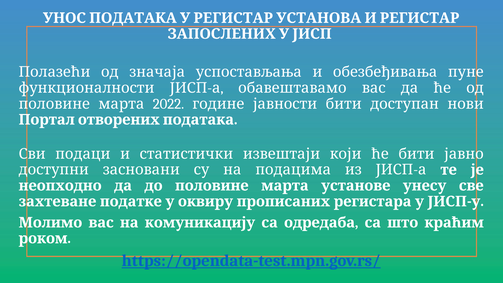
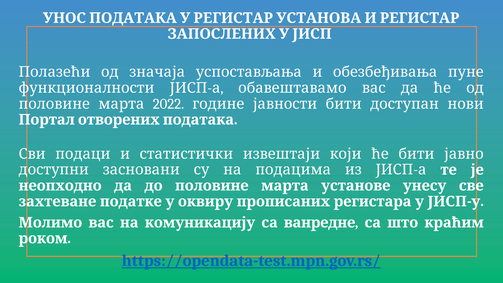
одредаба: одредаба -> ванредне (320, 223)
